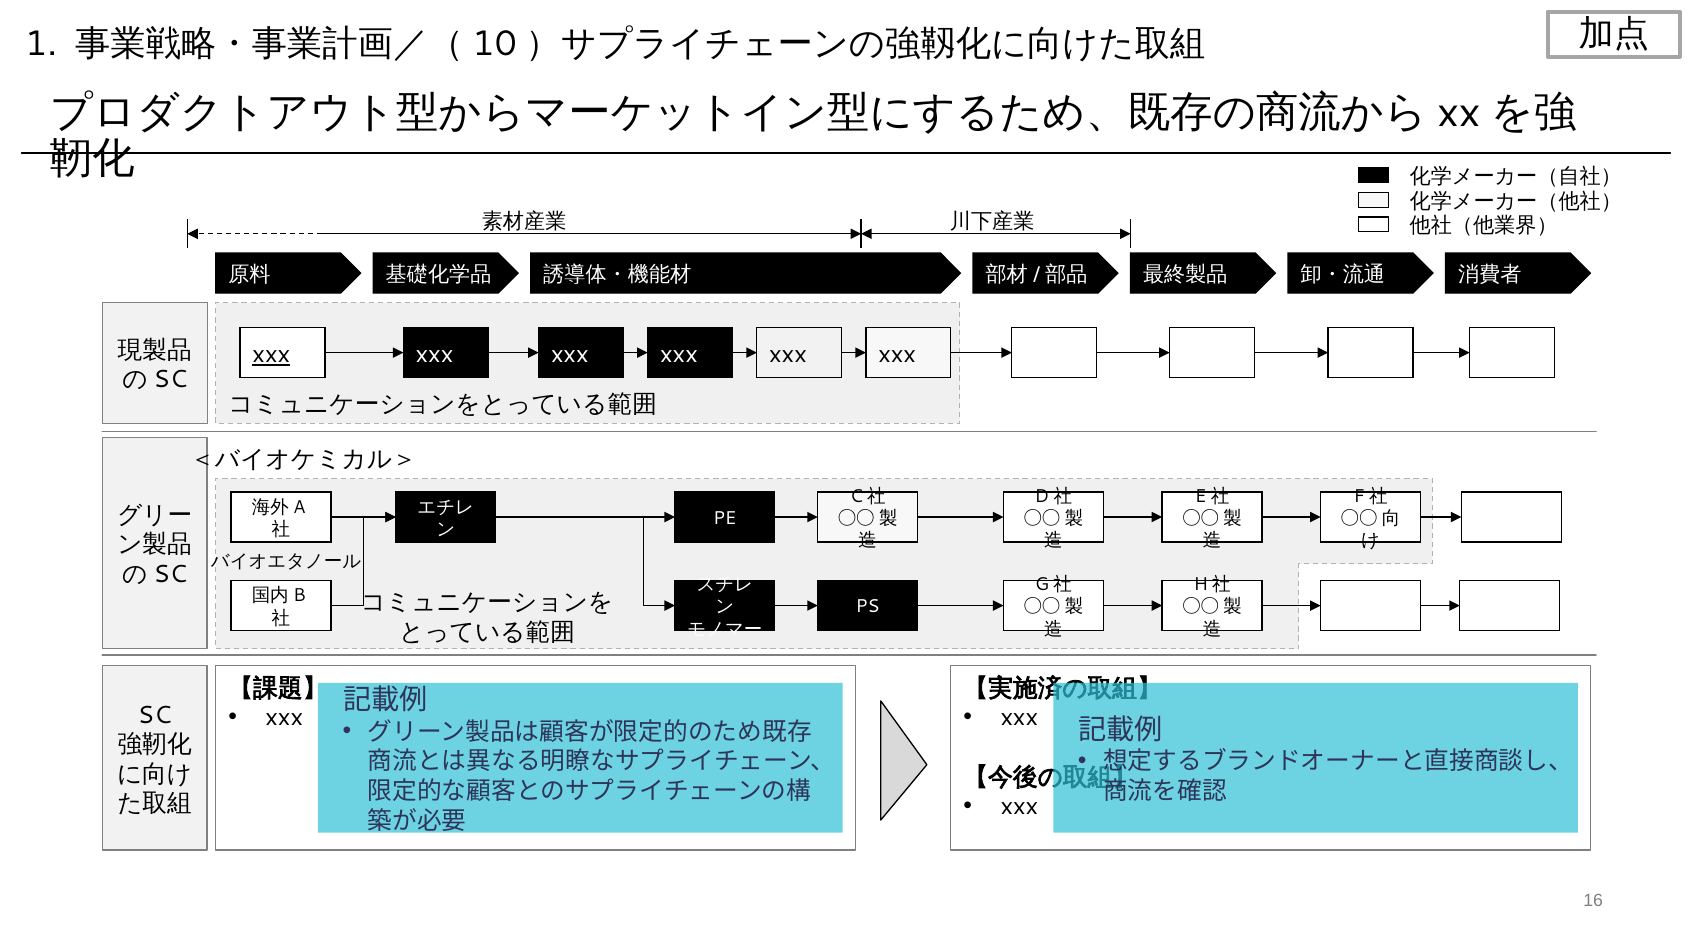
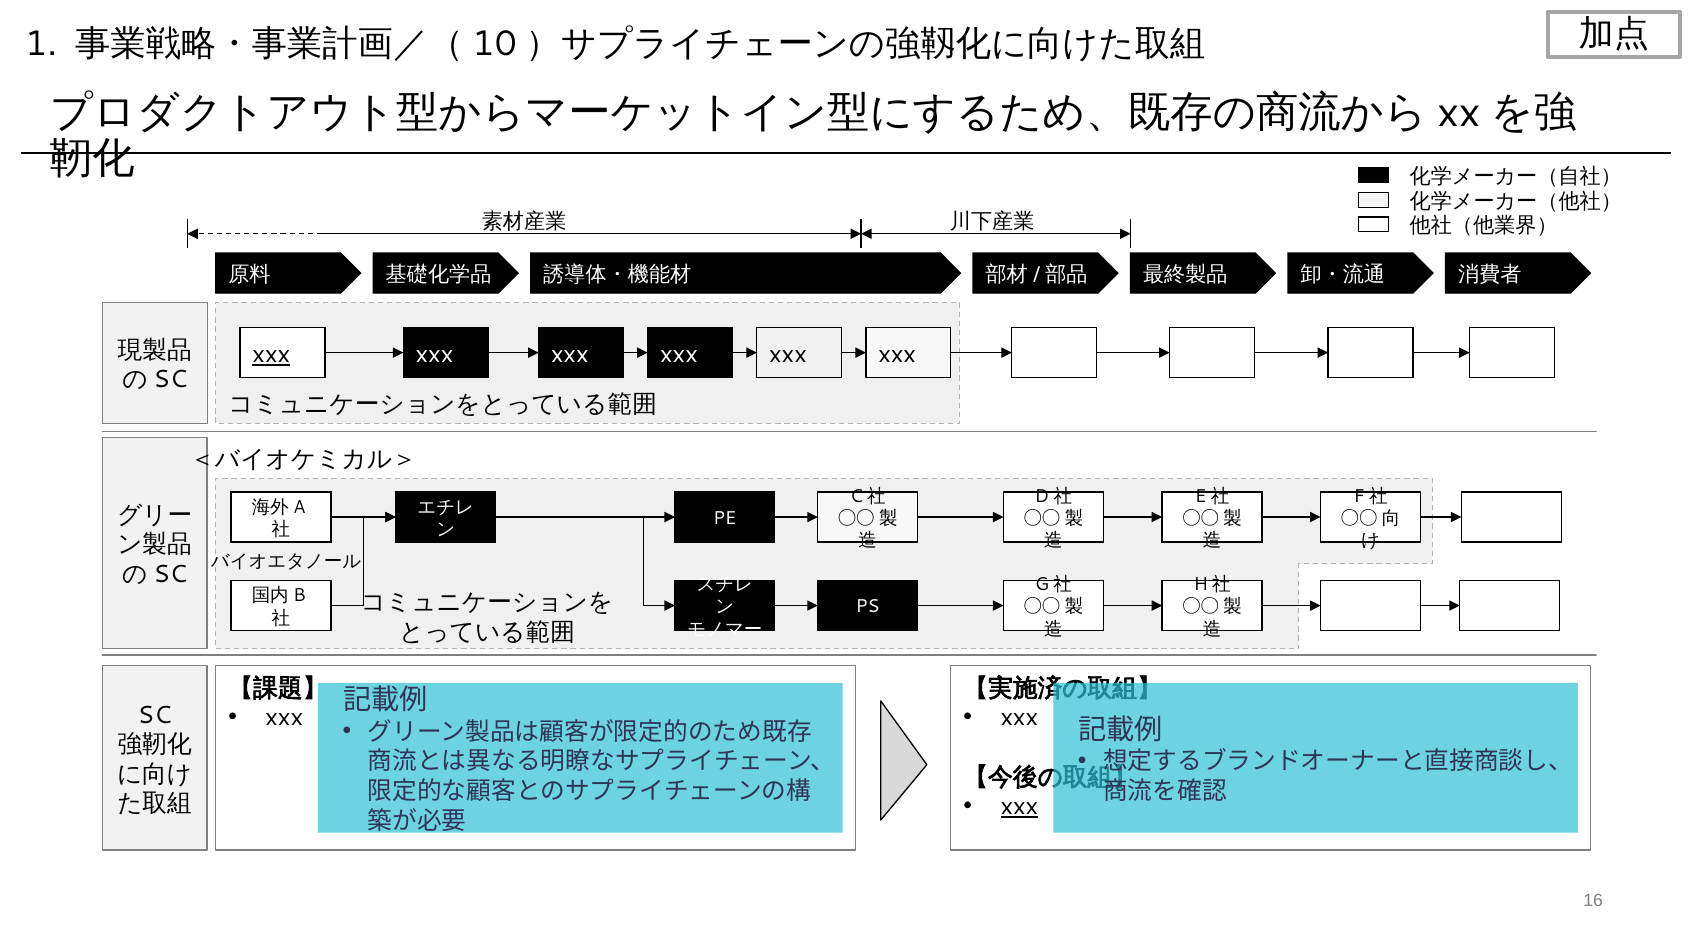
xxx underline: none -> present (1019, 806)
